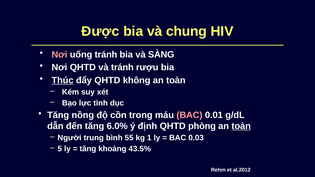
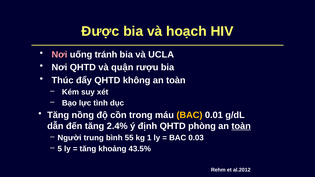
chung: chung -> hoạch (186, 31)
SÀNG: SÀNG -> UCLA (161, 55)
và tránh: tránh -> quận (122, 67)
Thúc underline: present -> none (63, 80)
BAC colour: pink -> yellow (189, 115)
6.0%: 6.0% -> 2.4% (117, 126)
